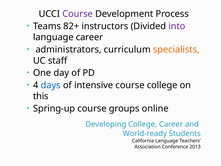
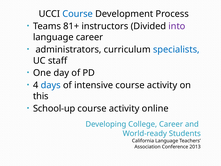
Course colour: purple -> blue (78, 14)
82+: 82+ -> 81+ (71, 26)
specialists colour: orange -> blue (176, 49)
intensive course college: college -> activity (162, 85)
Spring-up: Spring-up -> School-up (54, 108)
groups: groups -> activity (124, 108)
